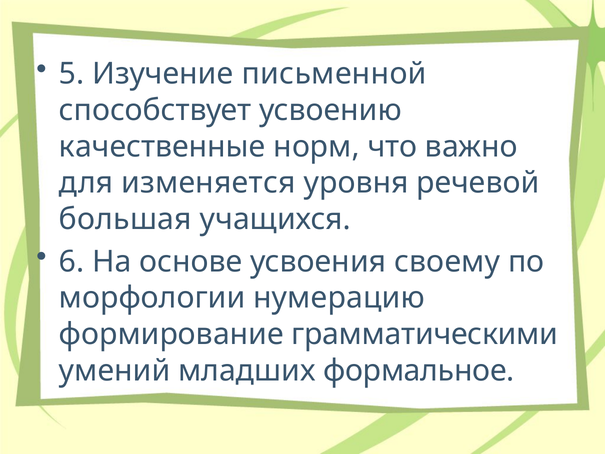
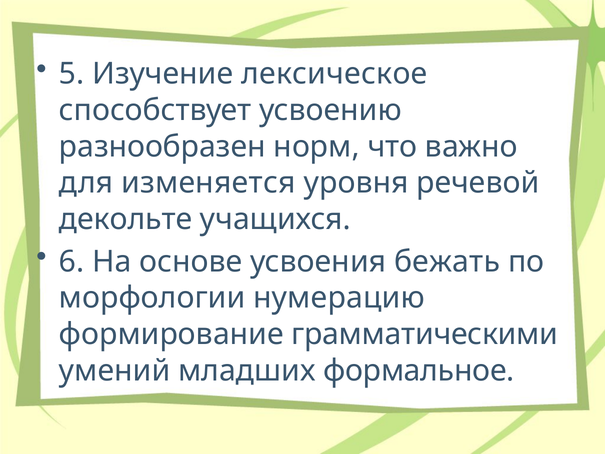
письменной: письменной -> лексическое (334, 74)
качественные: качественные -> разнообразен (162, 146)
большая: большая -> декольте (126, 219)
своему: своему -> бежать (447, 261)
